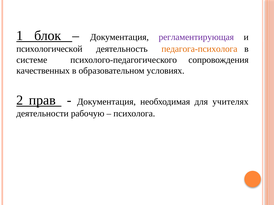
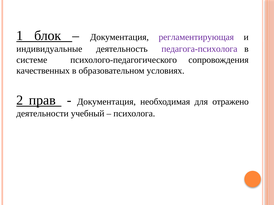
психологической: психологической -> индивидуальные (49, 49)
педагога-психолога colour: orange -> purple (199, 49)
учителях: учителях -> отражено (231, 102)
рабочую: рабочую -> учебный (88, 114)
